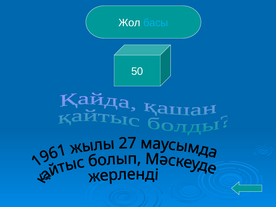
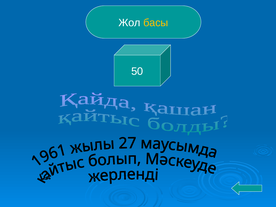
басы colour: light blue -> yellow (156, 23)
